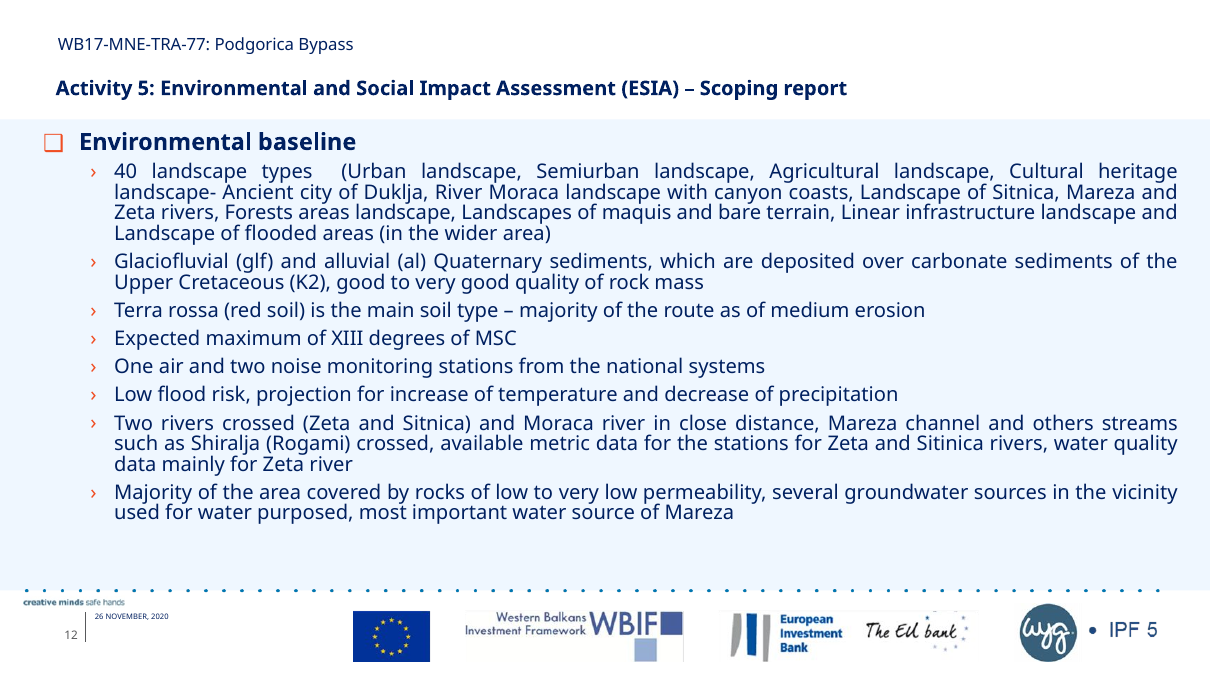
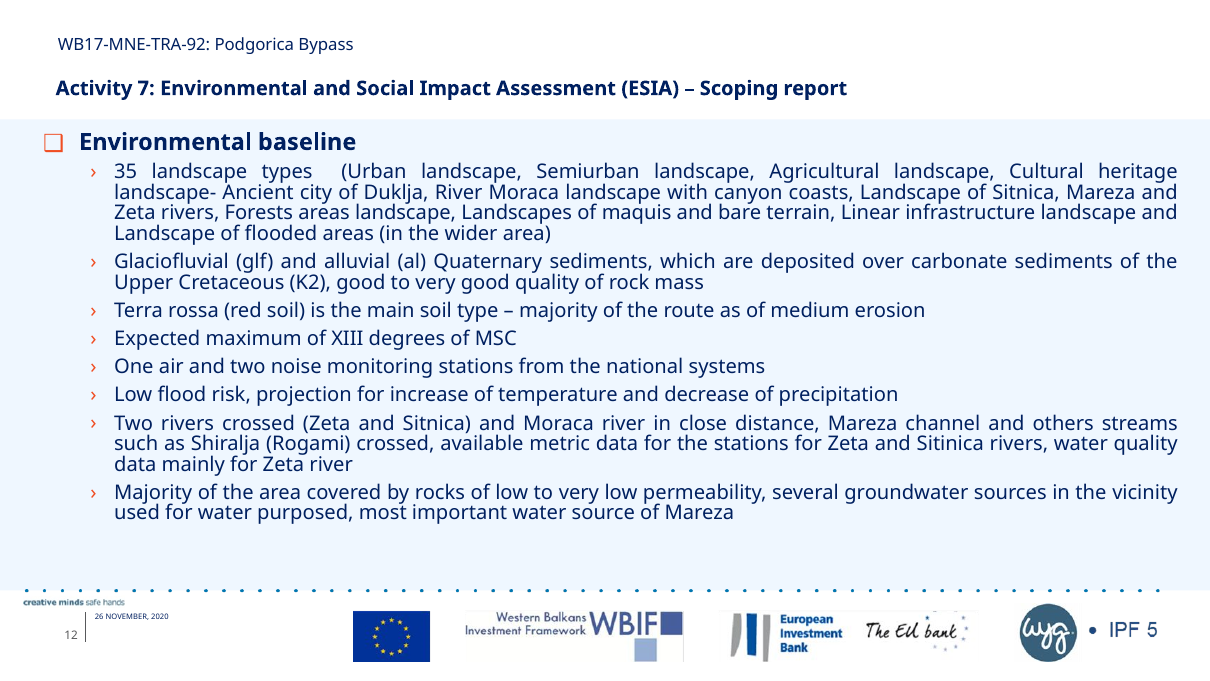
WB17-MNE-TRA-77: WB17-MNE-TRA-77 -> WB17-MNE-TRA-92 (134, 45)
5: 5 -> 7 (146, 88)
40: 40 -> 35 (126, 172)
